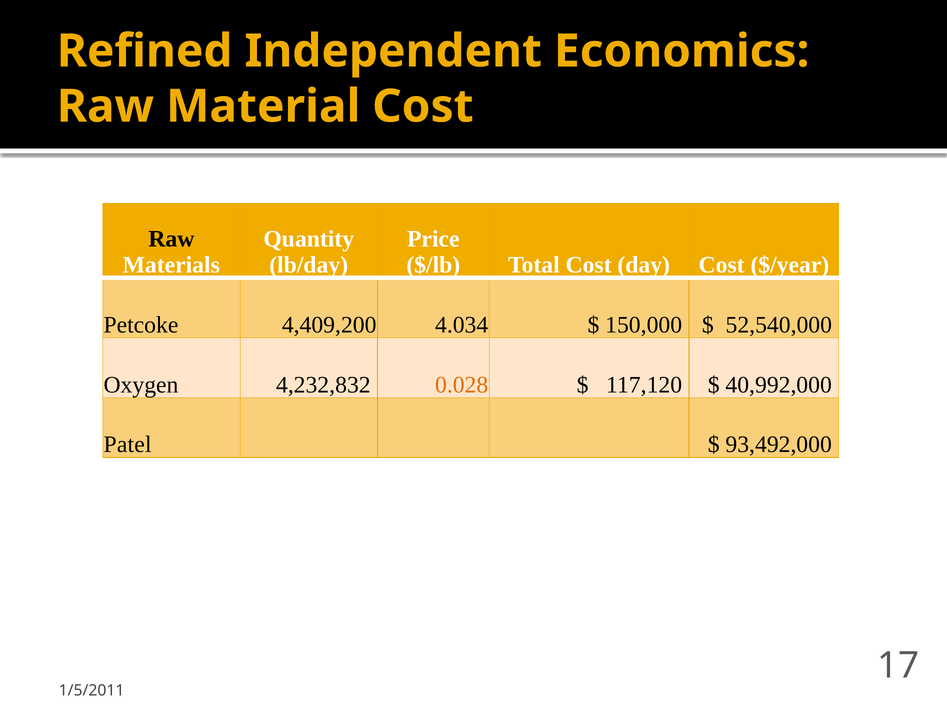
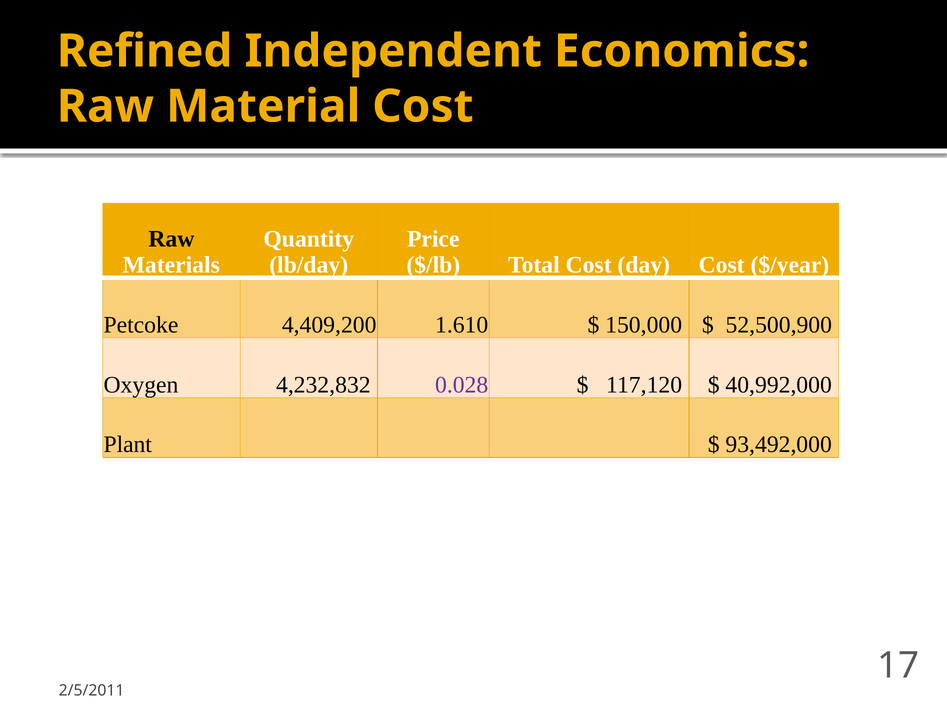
4.034: 4.034 -> 1.610 (462, 325)
52,540,000: 52,540,000 -> 52,500,900 (779, 325)
0.028 colour: orange -> purple (462, 385)
Patel: Patel -> Plant (128, 445)
1/5/2011: 1/5/2011 -> 2/5/2011 (92, 691)
